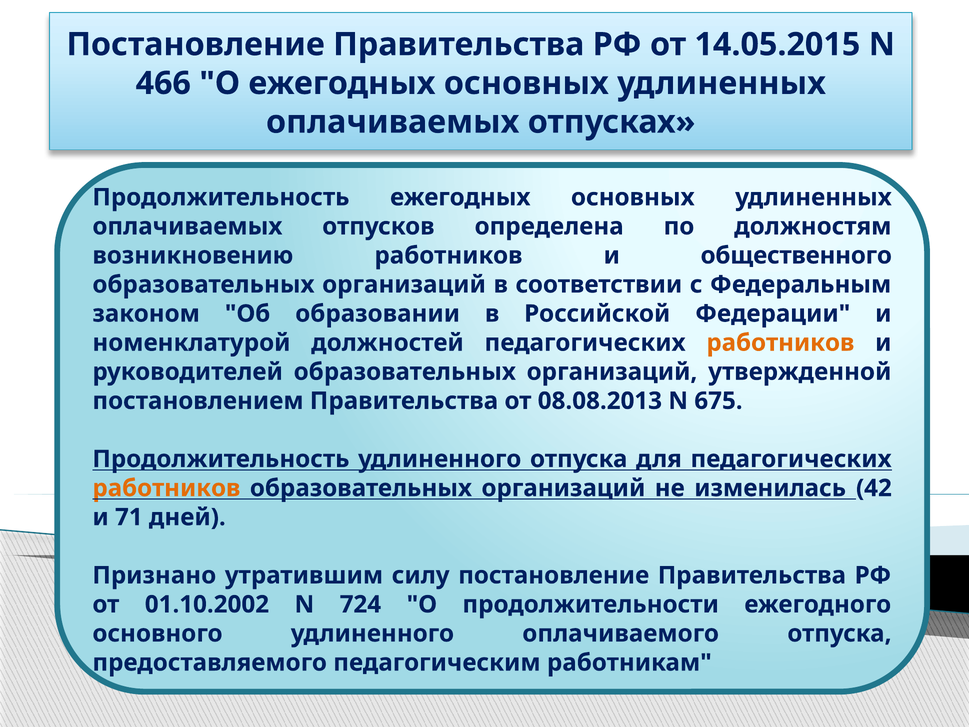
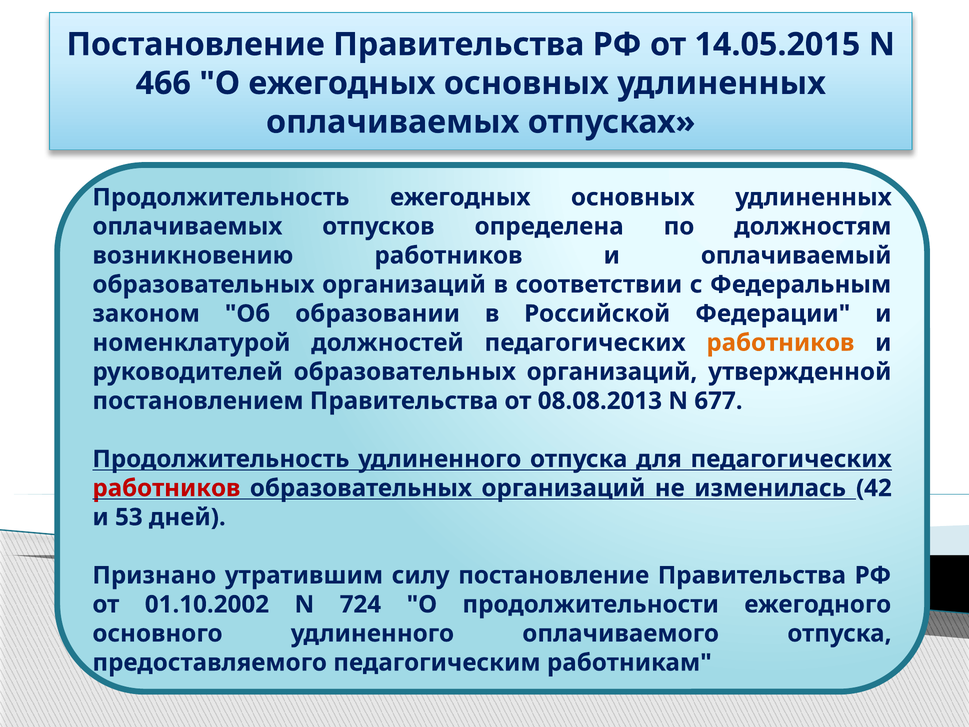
общественного: общественного -> оплачиваемый (796, 255)
675: 675 -> 677 (718, 401)
работников colour: orange -> red (166, 488)
71: 71 -> 53 (129, 517)
